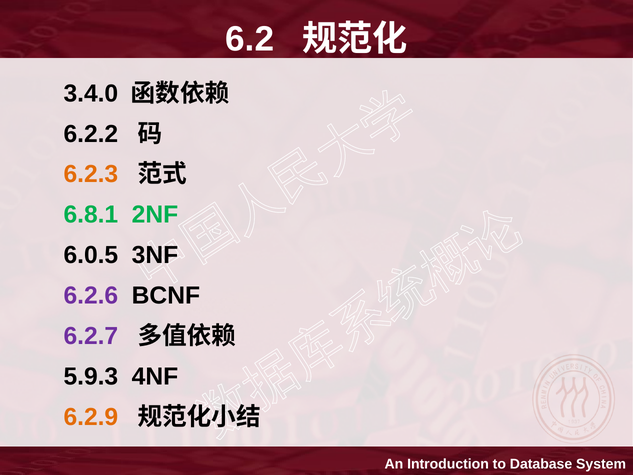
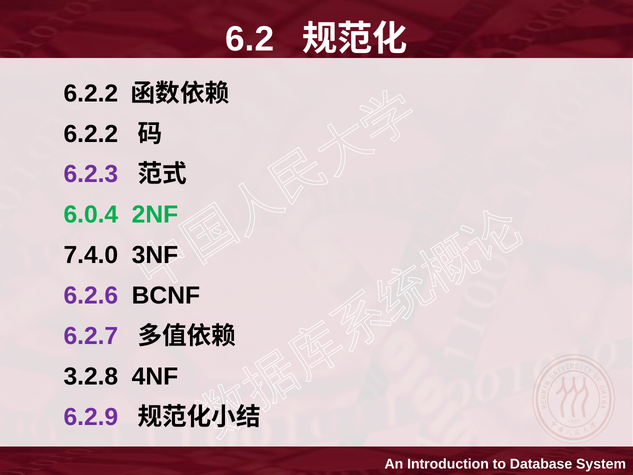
3.4.0: 3.4.0 -> 6.2.2 (91, 93)
6.2.3 colour: orange -> purple (91, 174)
6.8.1: 6.8.1 -> 6.0.4 (91, 215)
6.0.5: 6.0.5 -> 7.4.0 (91, 255)
5.9.3: 5.9.3 -> 3.2.8 (91, 376)
6.2.9 colour: orange -> purple (91, 417)
